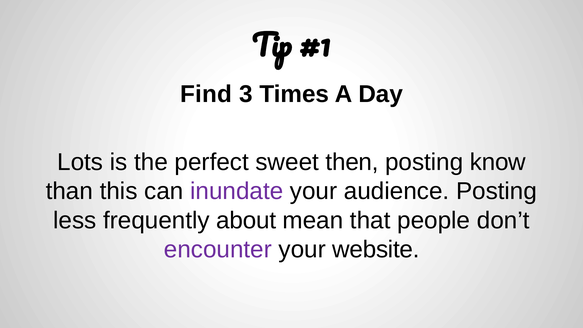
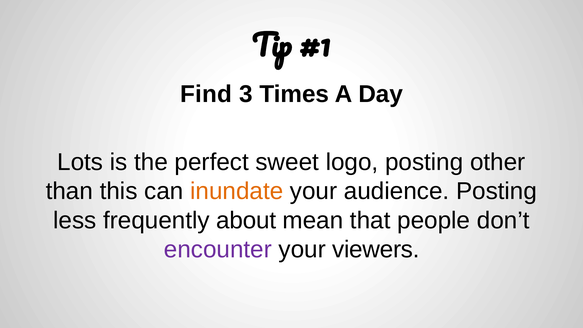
then: then -> logo (352, 162)
know: know -> other (498, 162)
inundate colour: purple -> orange (237, 191)
website: website -> viewers (376, 250)
